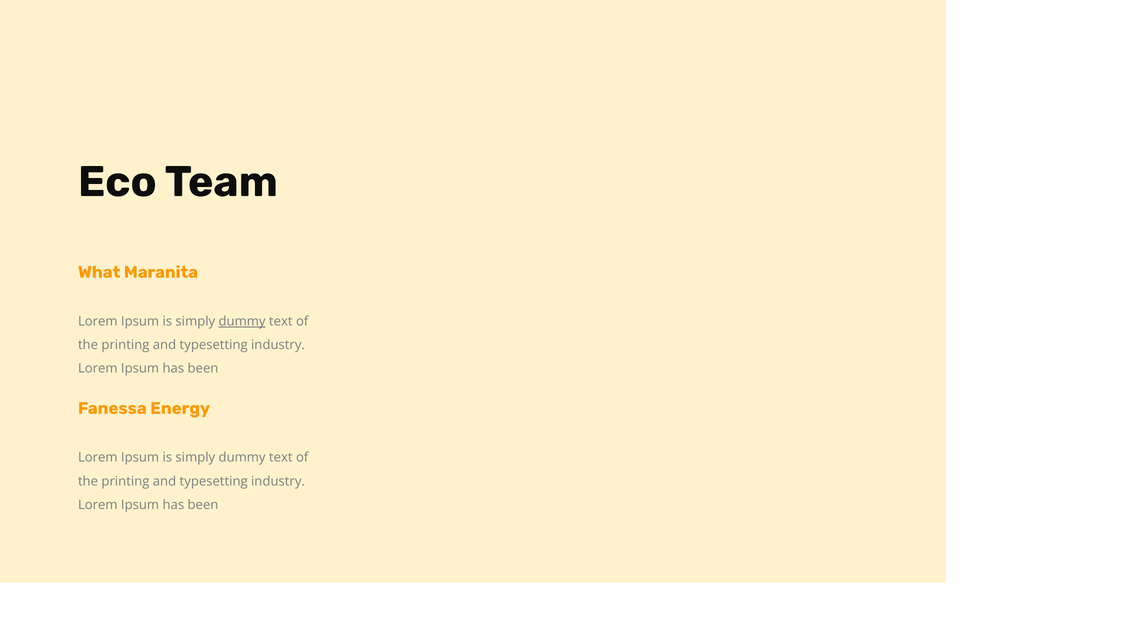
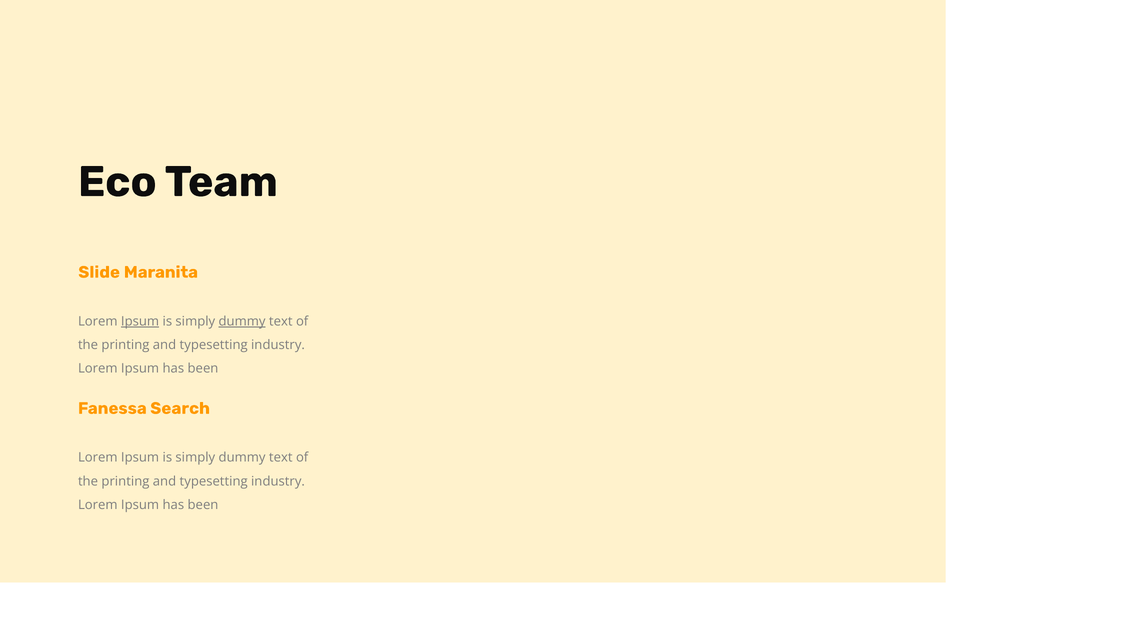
What: What -> Slide (99, 272)
Ipsum underline: none -> present (140, 321)
Energy: Energy -> Search (180, 408)
